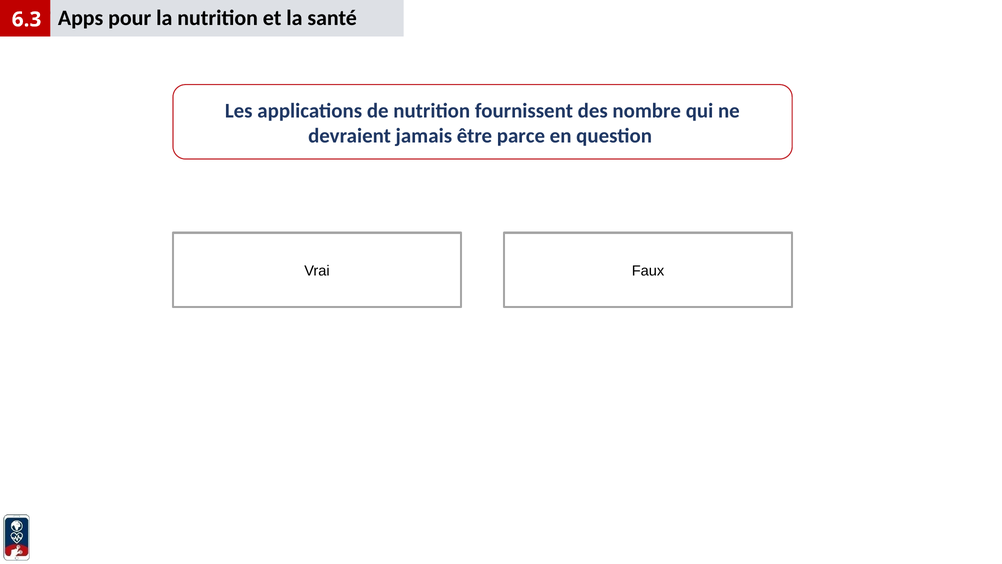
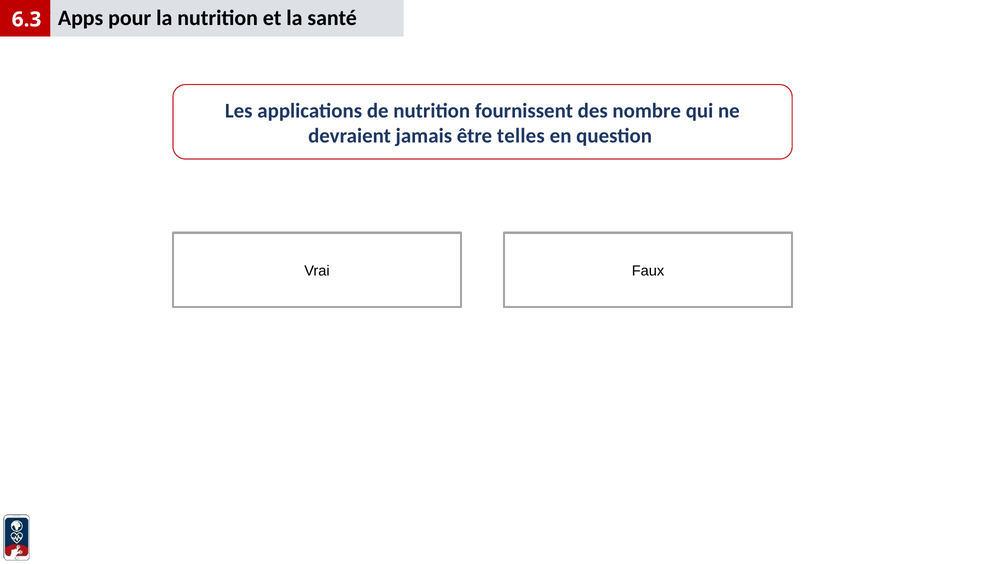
parce: parce -> telles (521, 136)
